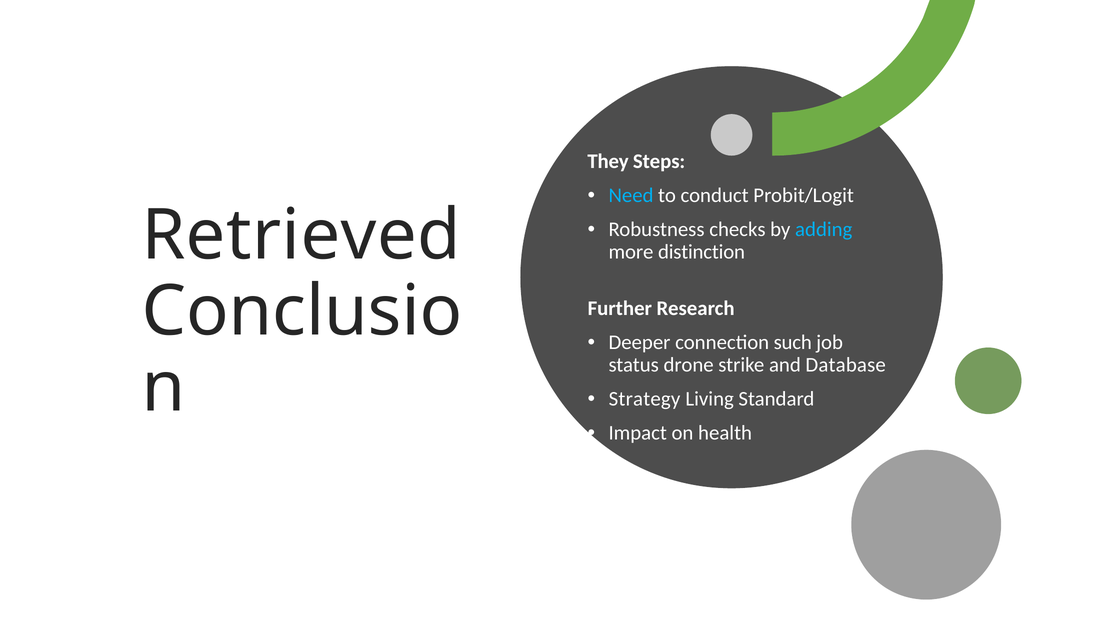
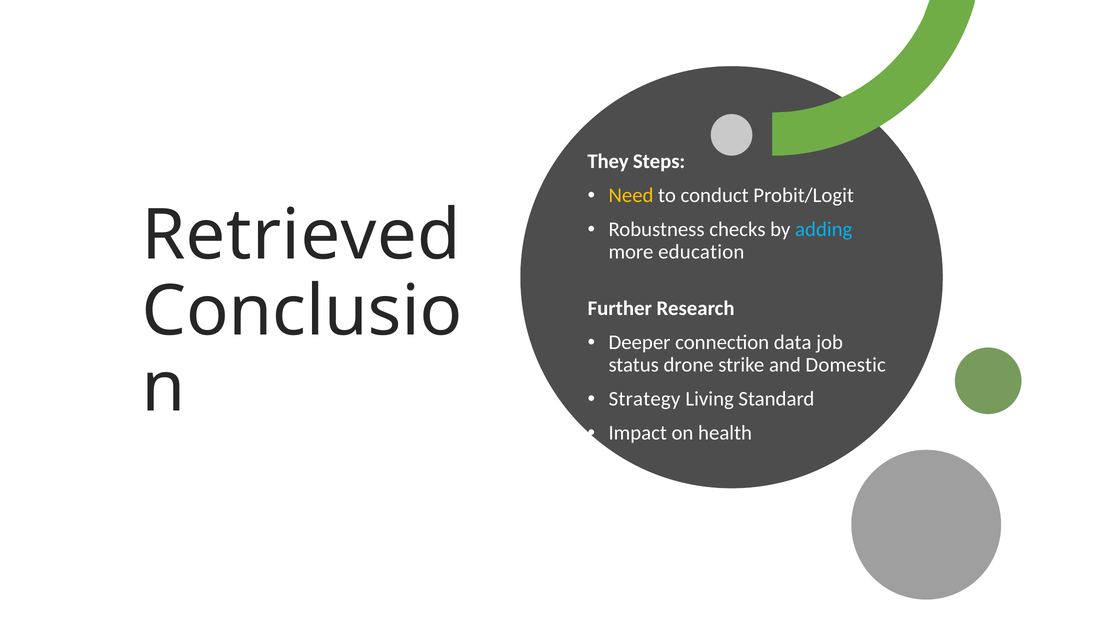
Need colour: light blue -> yellow (631, 196)
distinction: distinction -> education (701, 252)
such: such -> data (793, 343)
Database: Database -> Domestic (846, 365)
